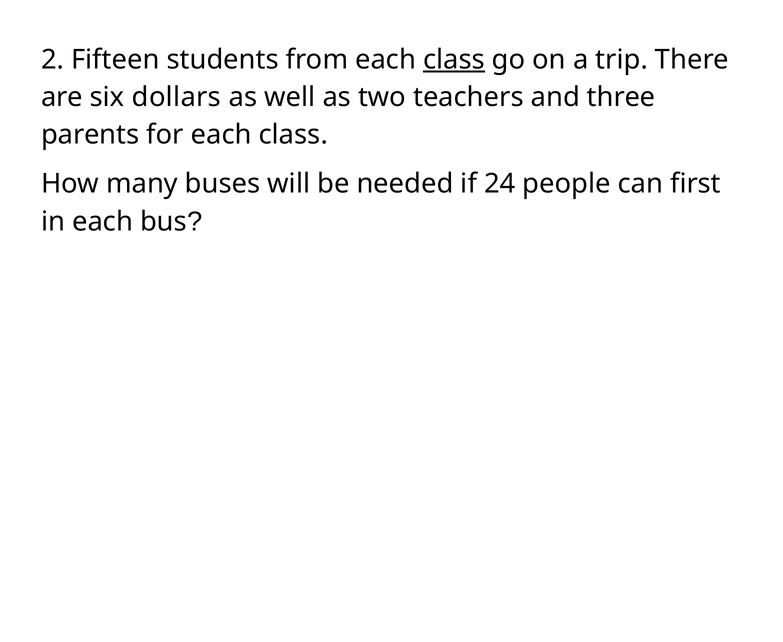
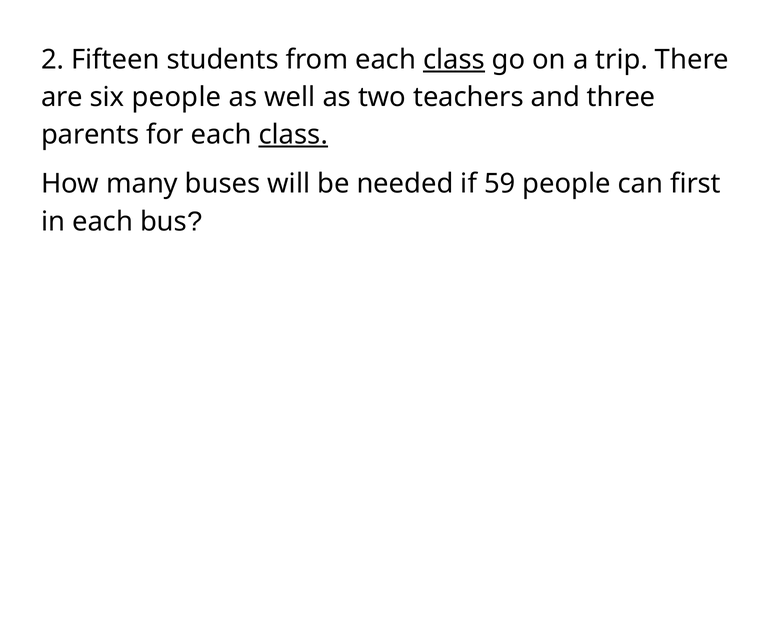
six dollars: dollars -> people (177, 97)
class underline: none -> present (293, 135)
24: 24 -> 59 (500, 184)
